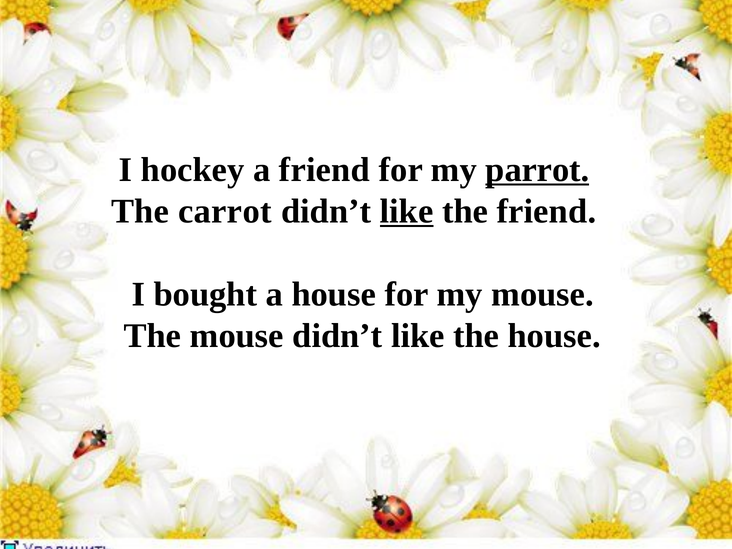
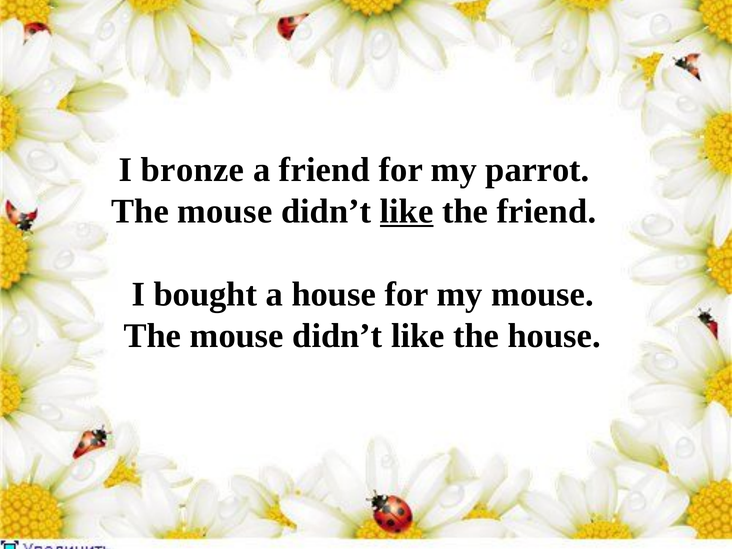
hockey: hockey -> bronze (193, 170)
parrot underline: present -> none (537, 170)
carrot: carrot -> mouse (225, 211)
